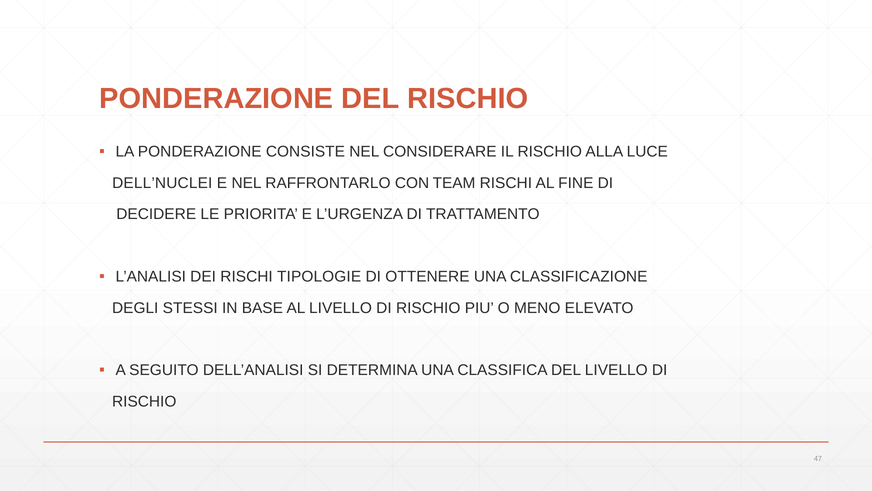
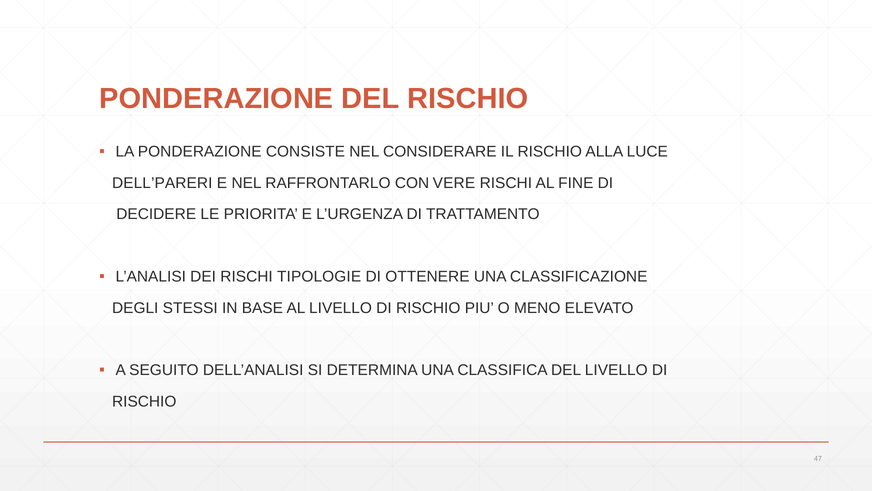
DELL’NUCLEI: DELL’NUCLEI -> DELL’PARERI (162, 183)
TEAM: TEAM -> VERE (454, 183)
